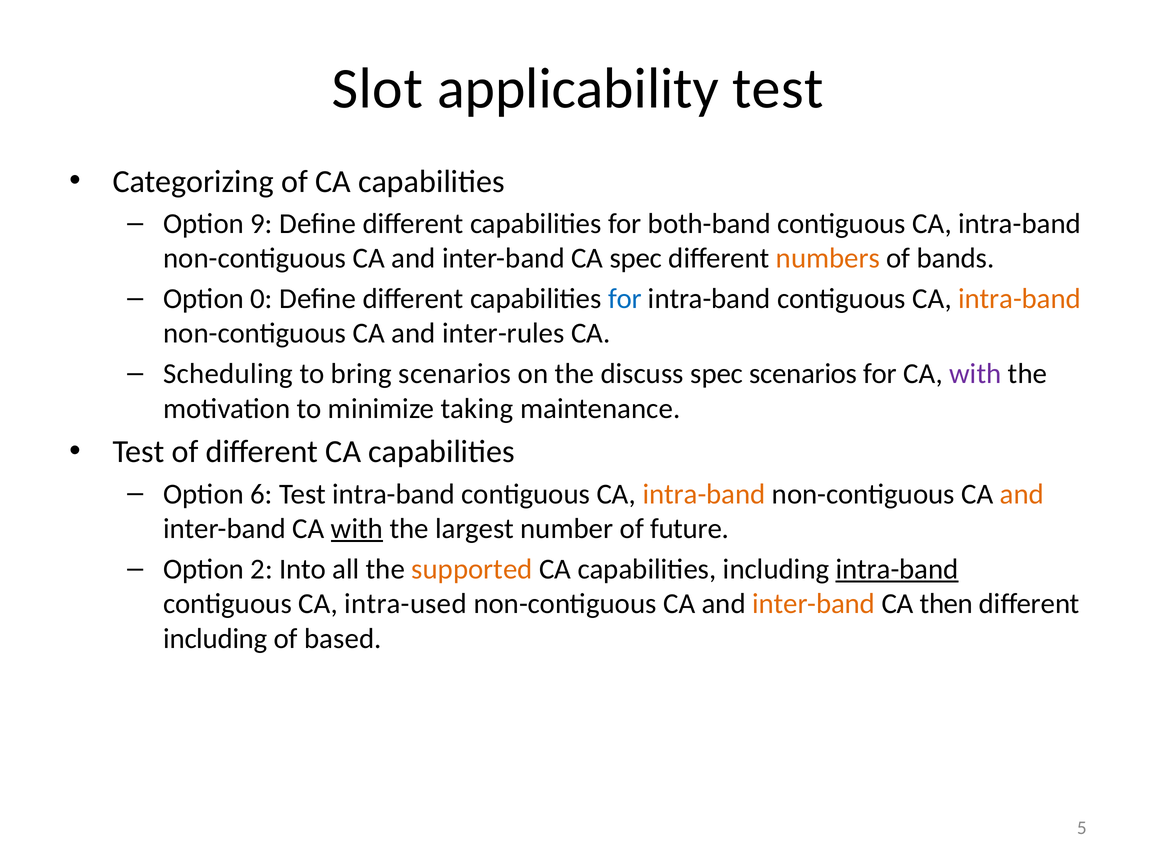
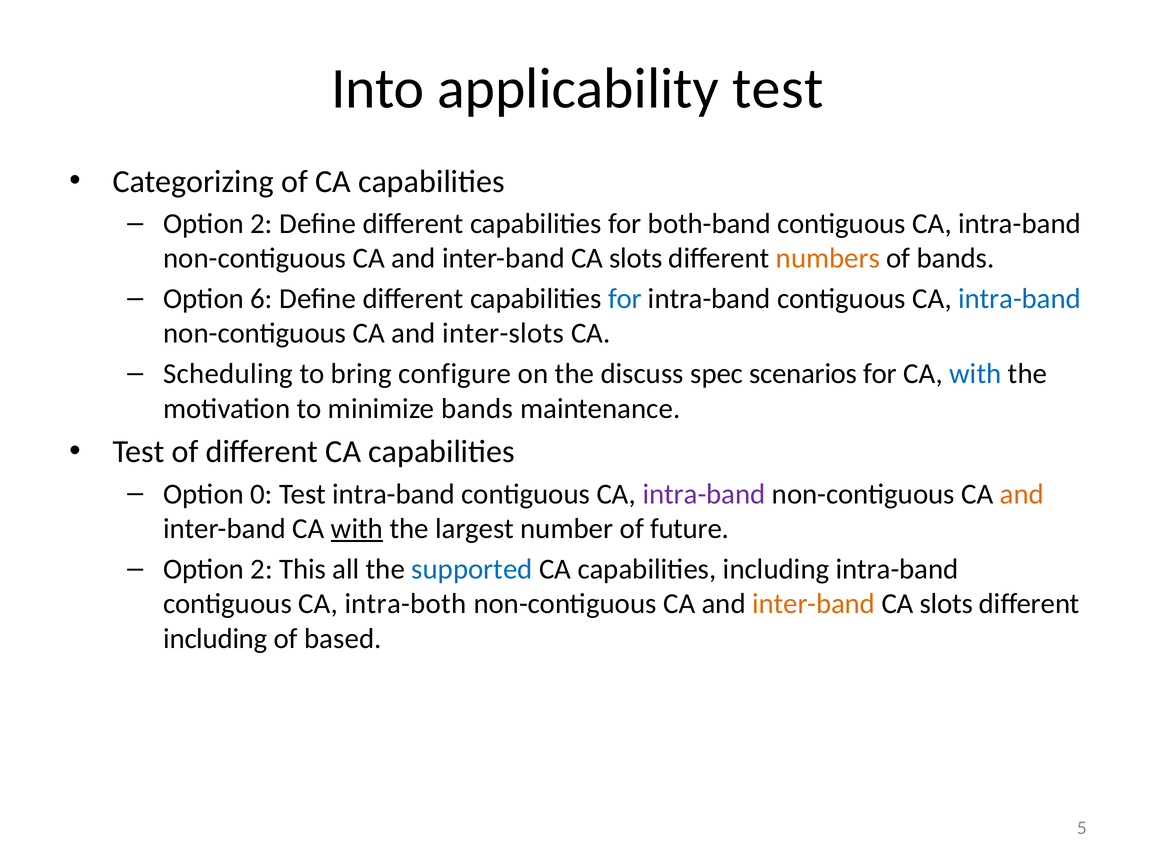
Slot: Slot -> Into (378, 89)
9: 9 -> 2 (262, 224)
spec: spec -> slots (636, 258)
0: 0 -> 6 (262, 299)
intra-band colour: orange -> blue (1020, 299)
inter-rules: inter-rules -> inter-slots (503, 333)
bring scenarios: scenarios -> configure (455, 374)
with colour: purple -> blue (975, 374)
minimize taking: taking -> bands (477, 409)
6: 6 -> 0 (262, 494)
intra-band colour: orange -> purple (704, 494)
Into: Into -> This (303, 569)
supported colour: orange -> blue (472, 569)
intra-band underline: present -> none (897, 569)
intra-used: intra-used -> intra-both (406, 604)
then: then -> slots (946, 604)
